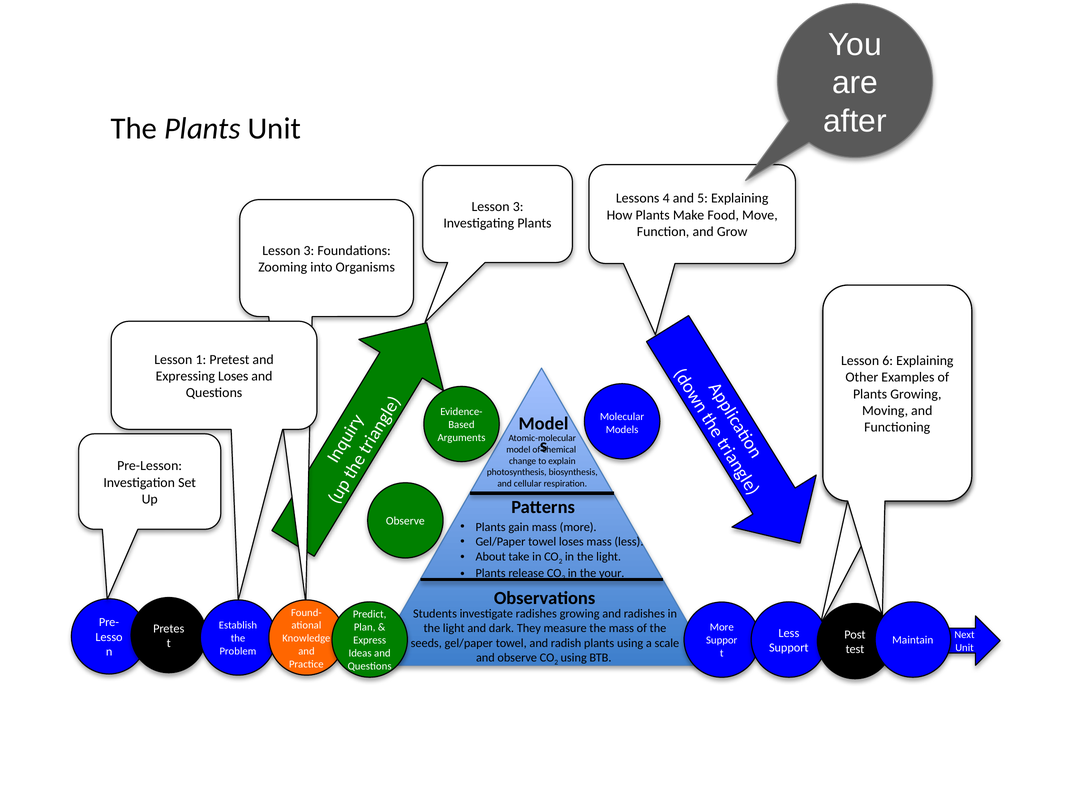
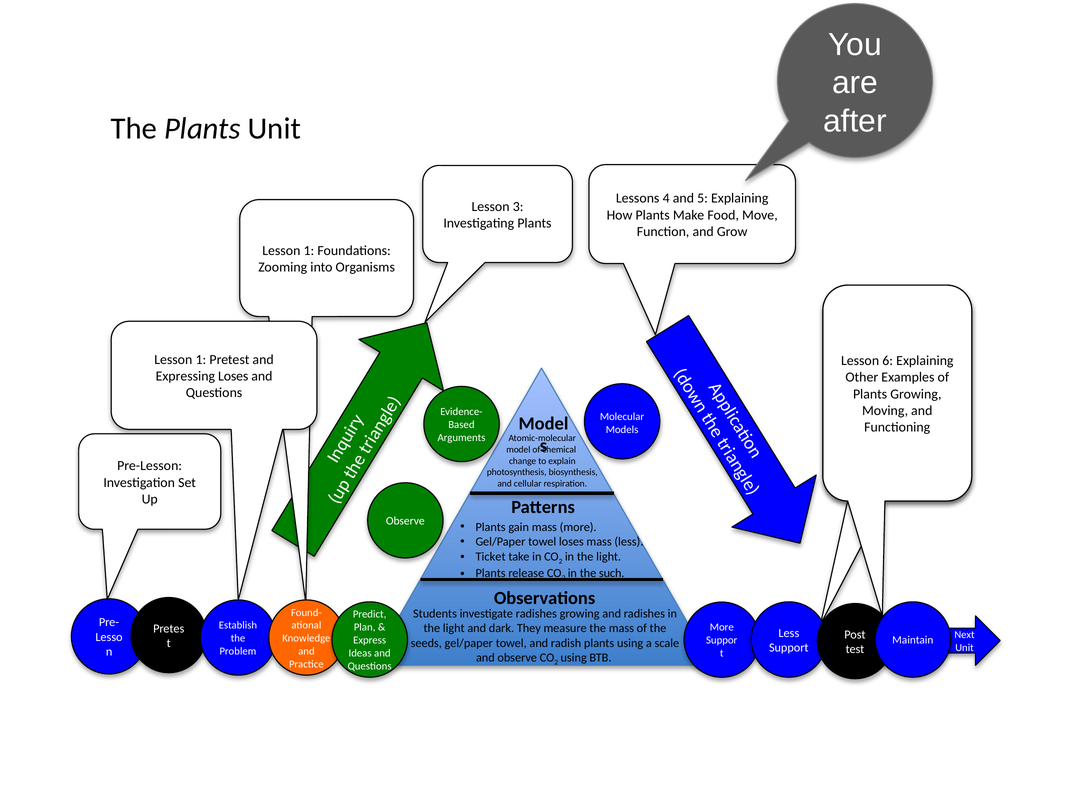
3: 3 -> 1 (309, 251)
About: About -> Ticket (491, 556)
your: your -> such (612, 573)
